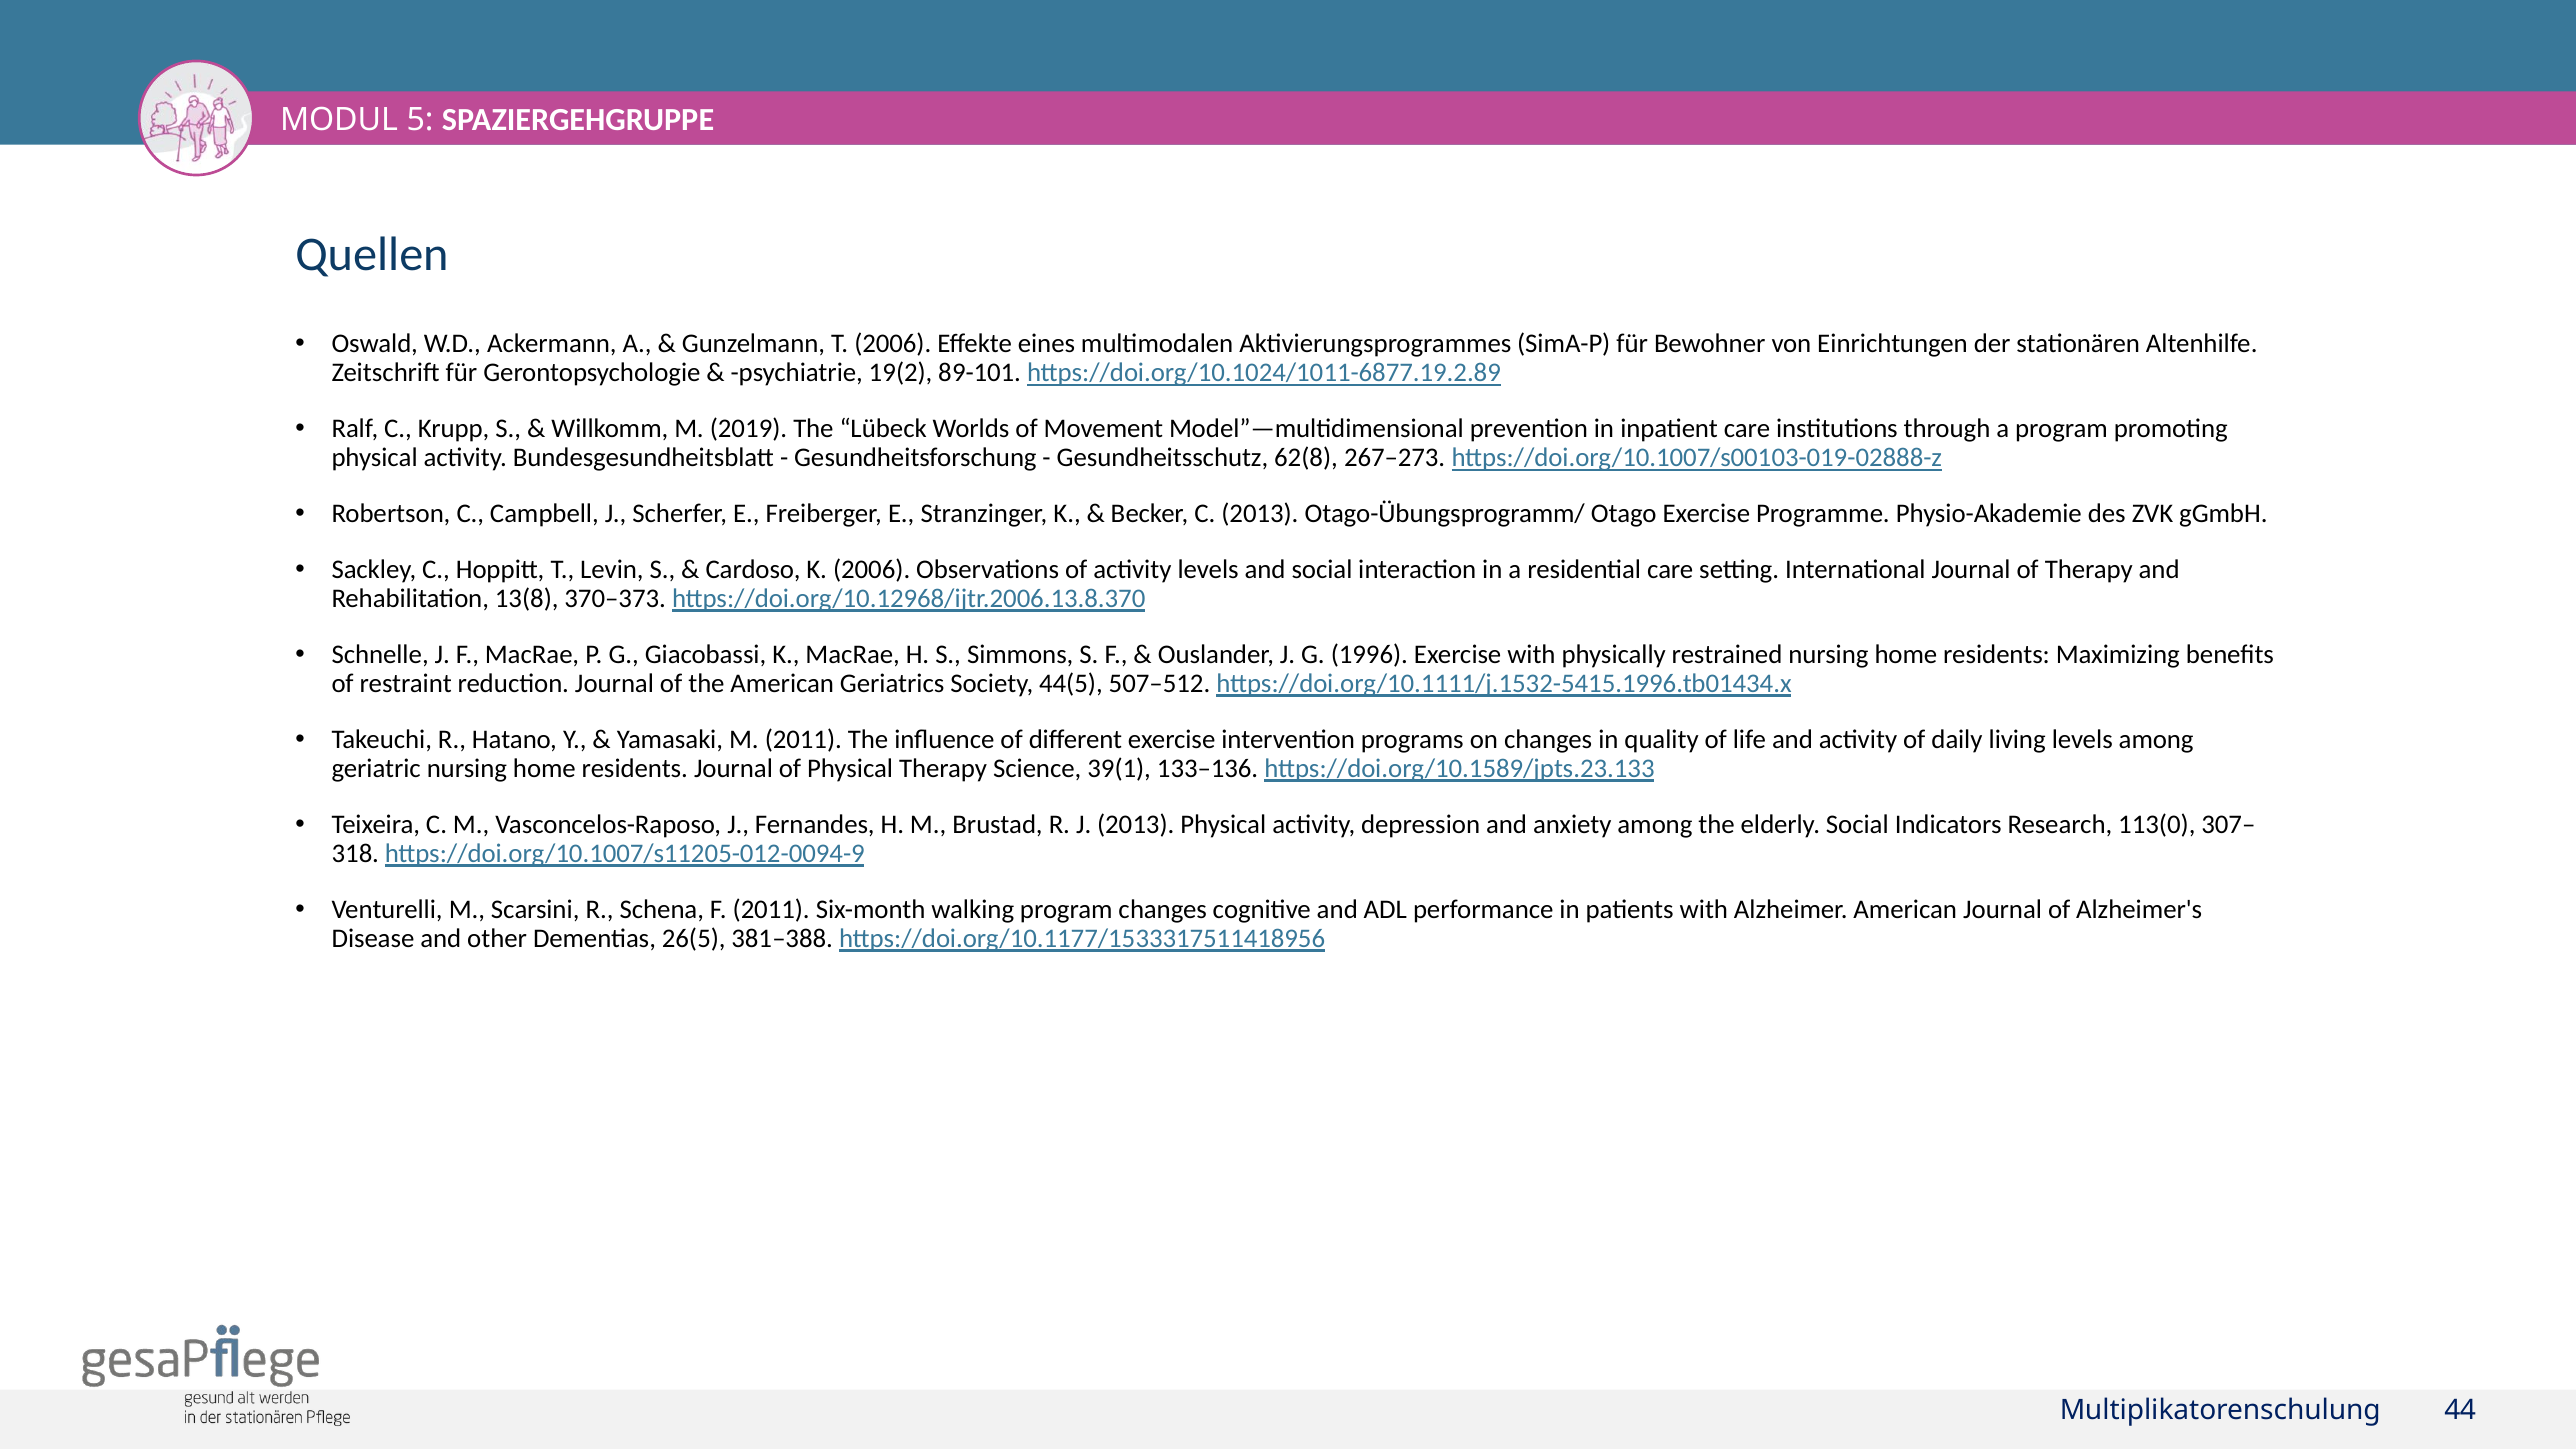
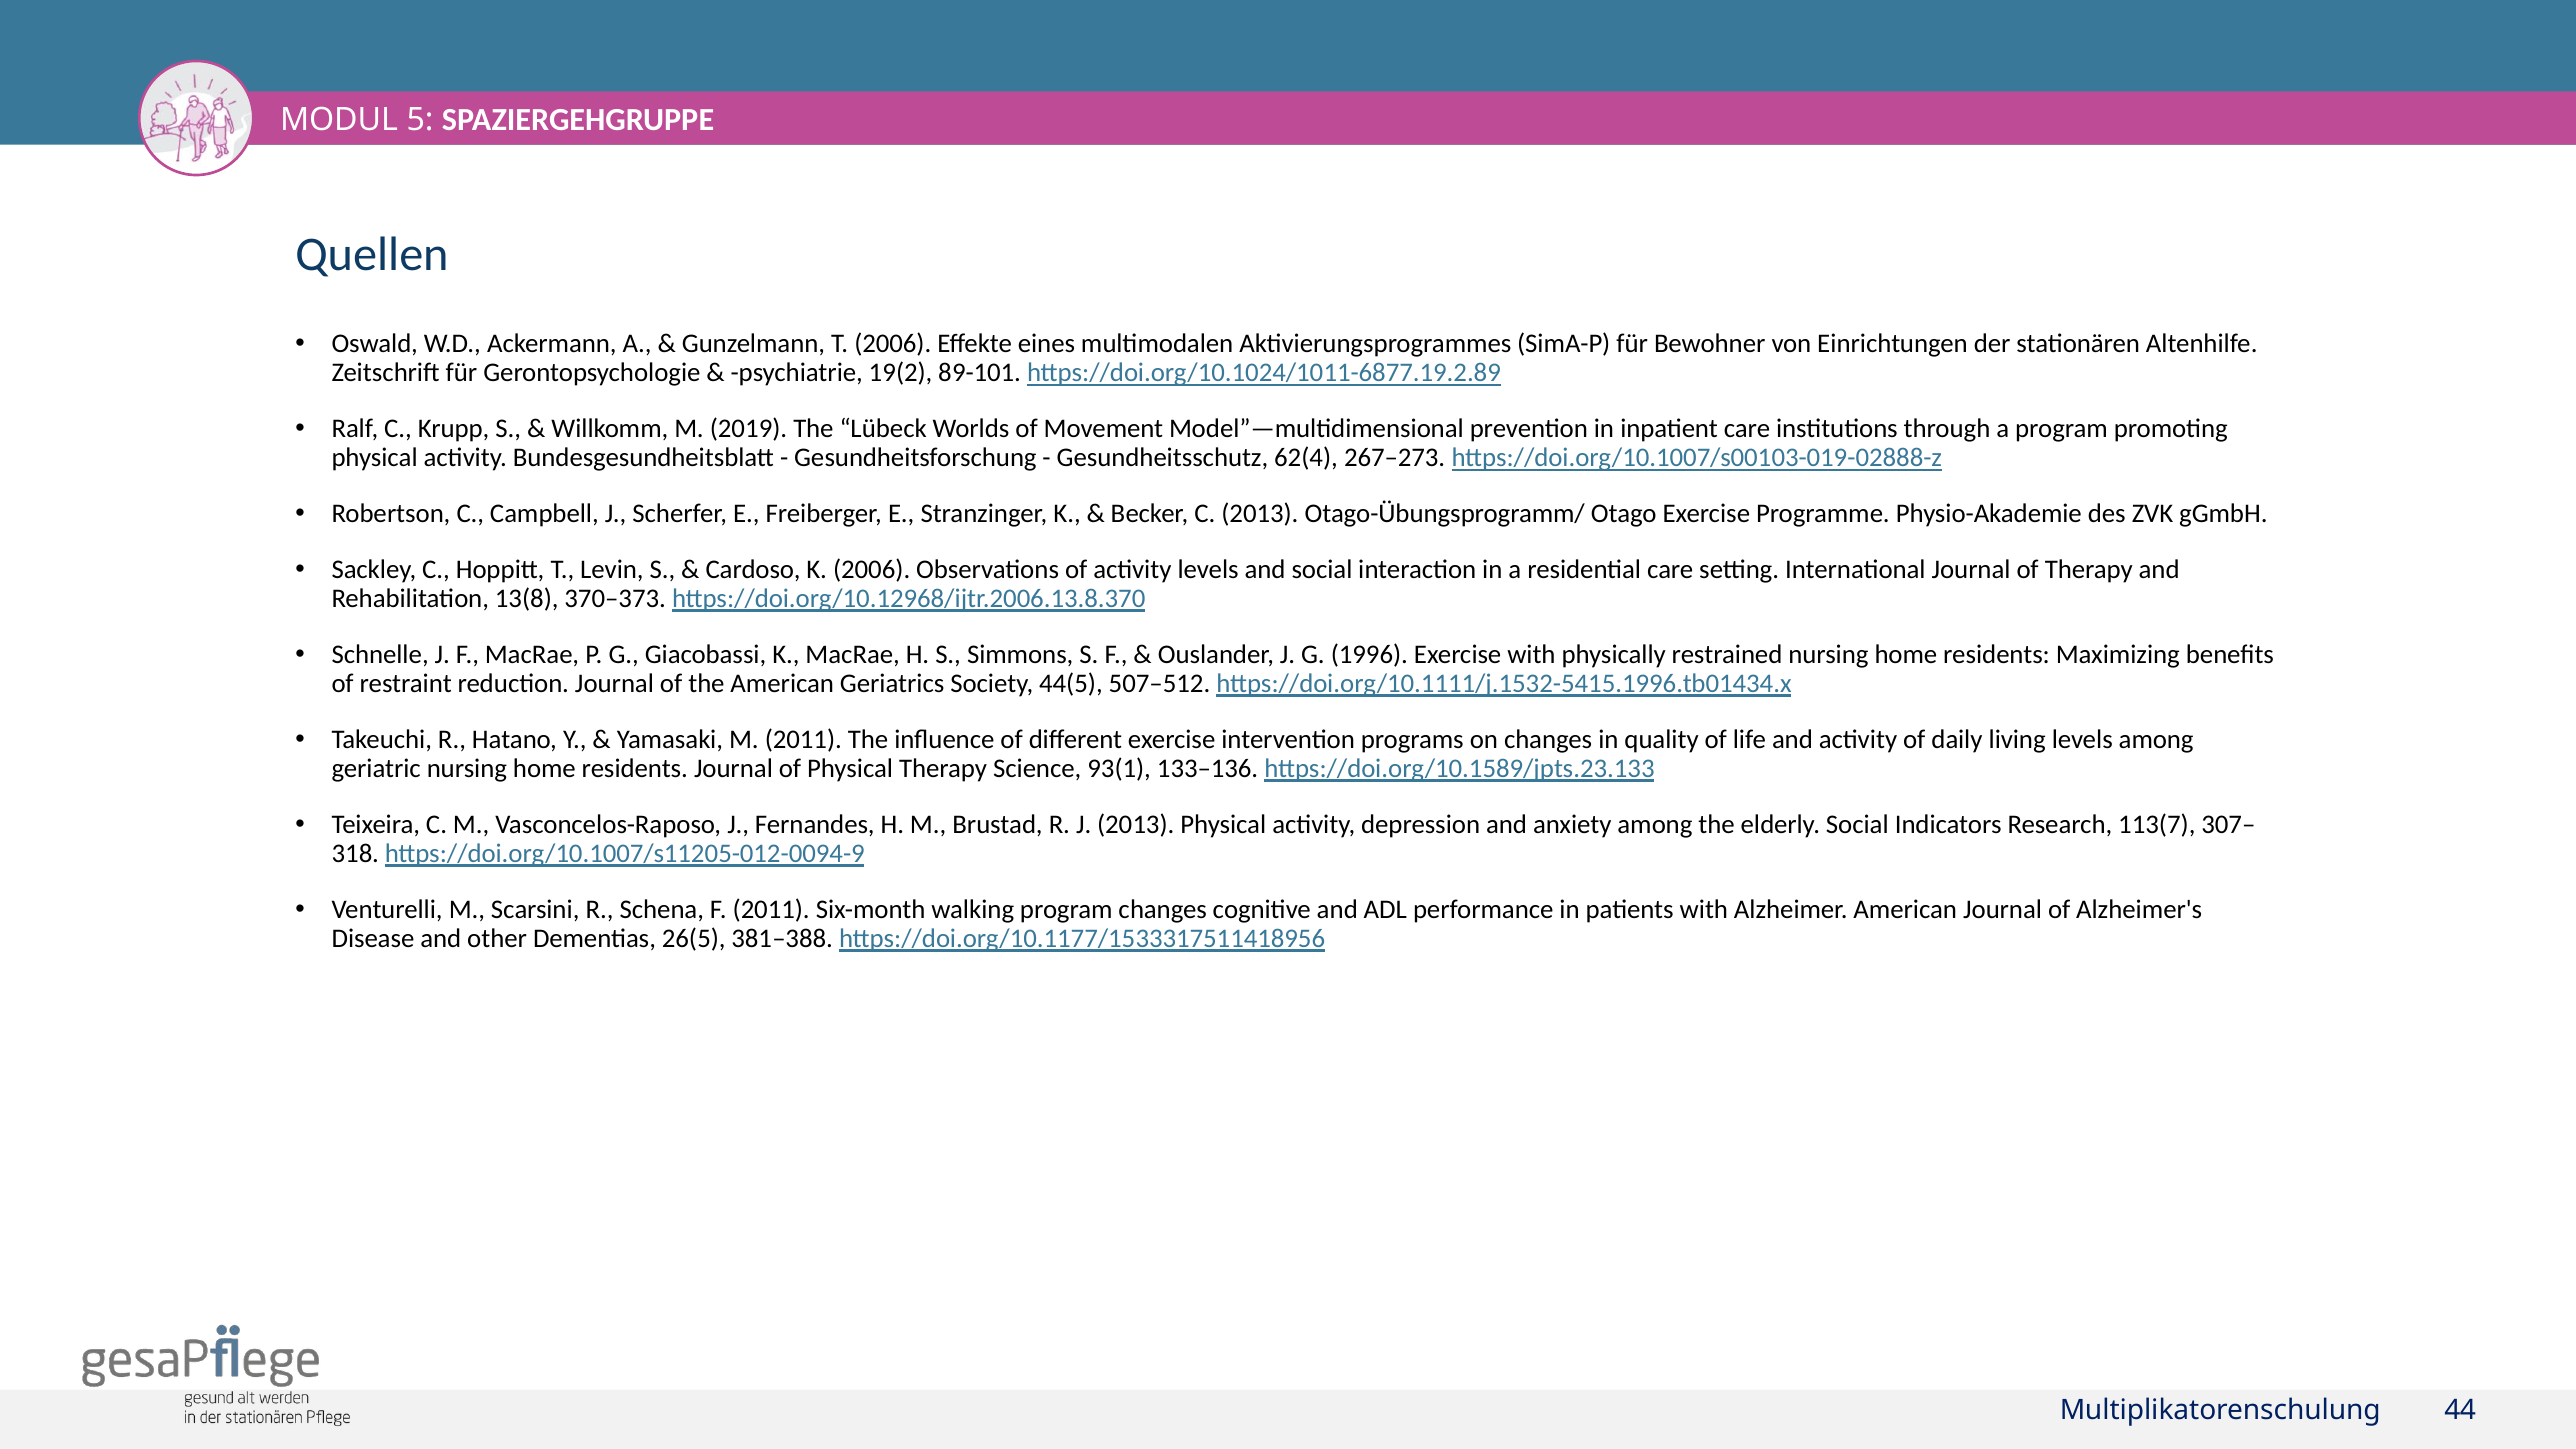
62(8: 62(8 -> 62(4 (1306, 458)
39(1: 39(1 -> 93(1 (1119, 769)
113(0: 113(0 -> 113(7 (2157, 825)
